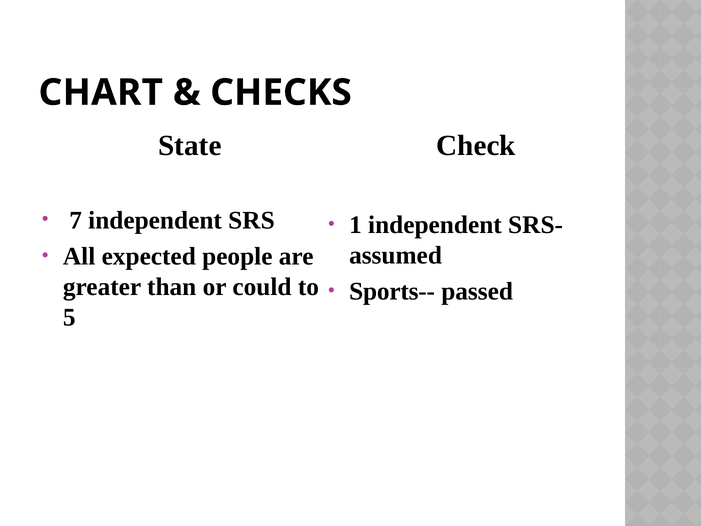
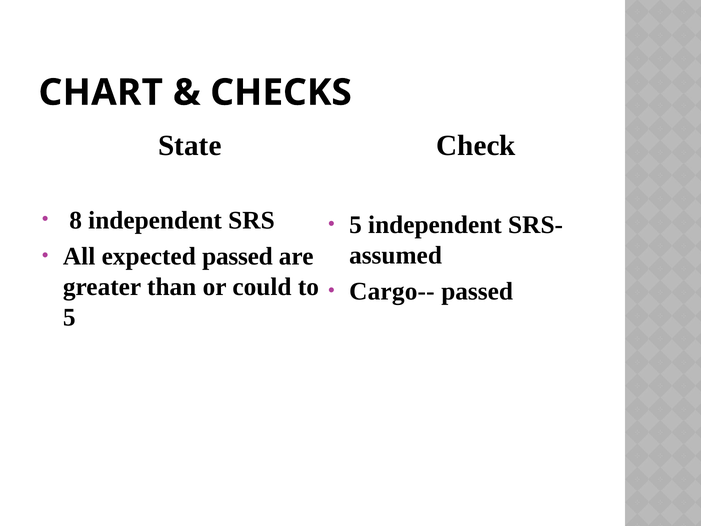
7: 7 -> 8 (76, 220)
1: 1 -> 5 (356, 225)
expected people: people -> passed (237, 256)
Sports--: Sports-- -> Cargo-- (392, 291)
